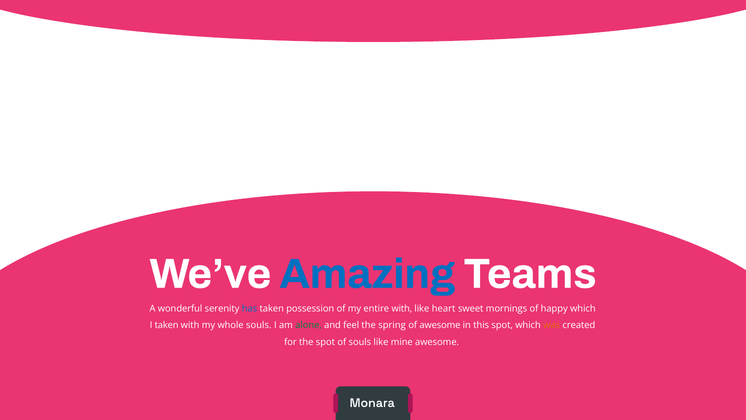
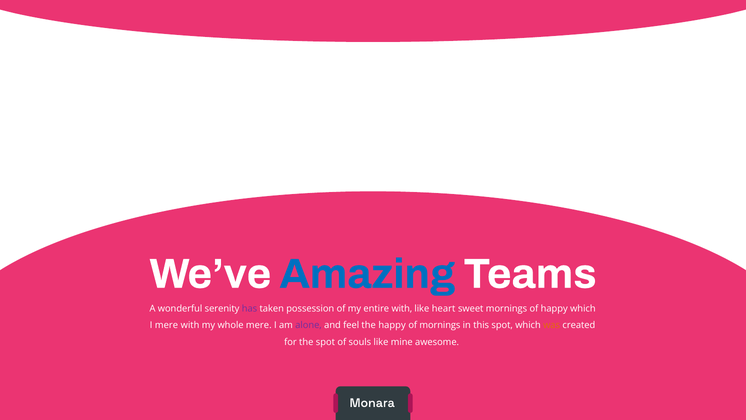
has colour: blue -> purple (249, 308)
I taken: taken -> mere (167, 325)
whole souls: souls -> mere (259, 325)
alone colour: green -> purple (309, 325)
the spring: spring -> happy (392, 325)
of awesome: awesome -> mornings (440, 325)
